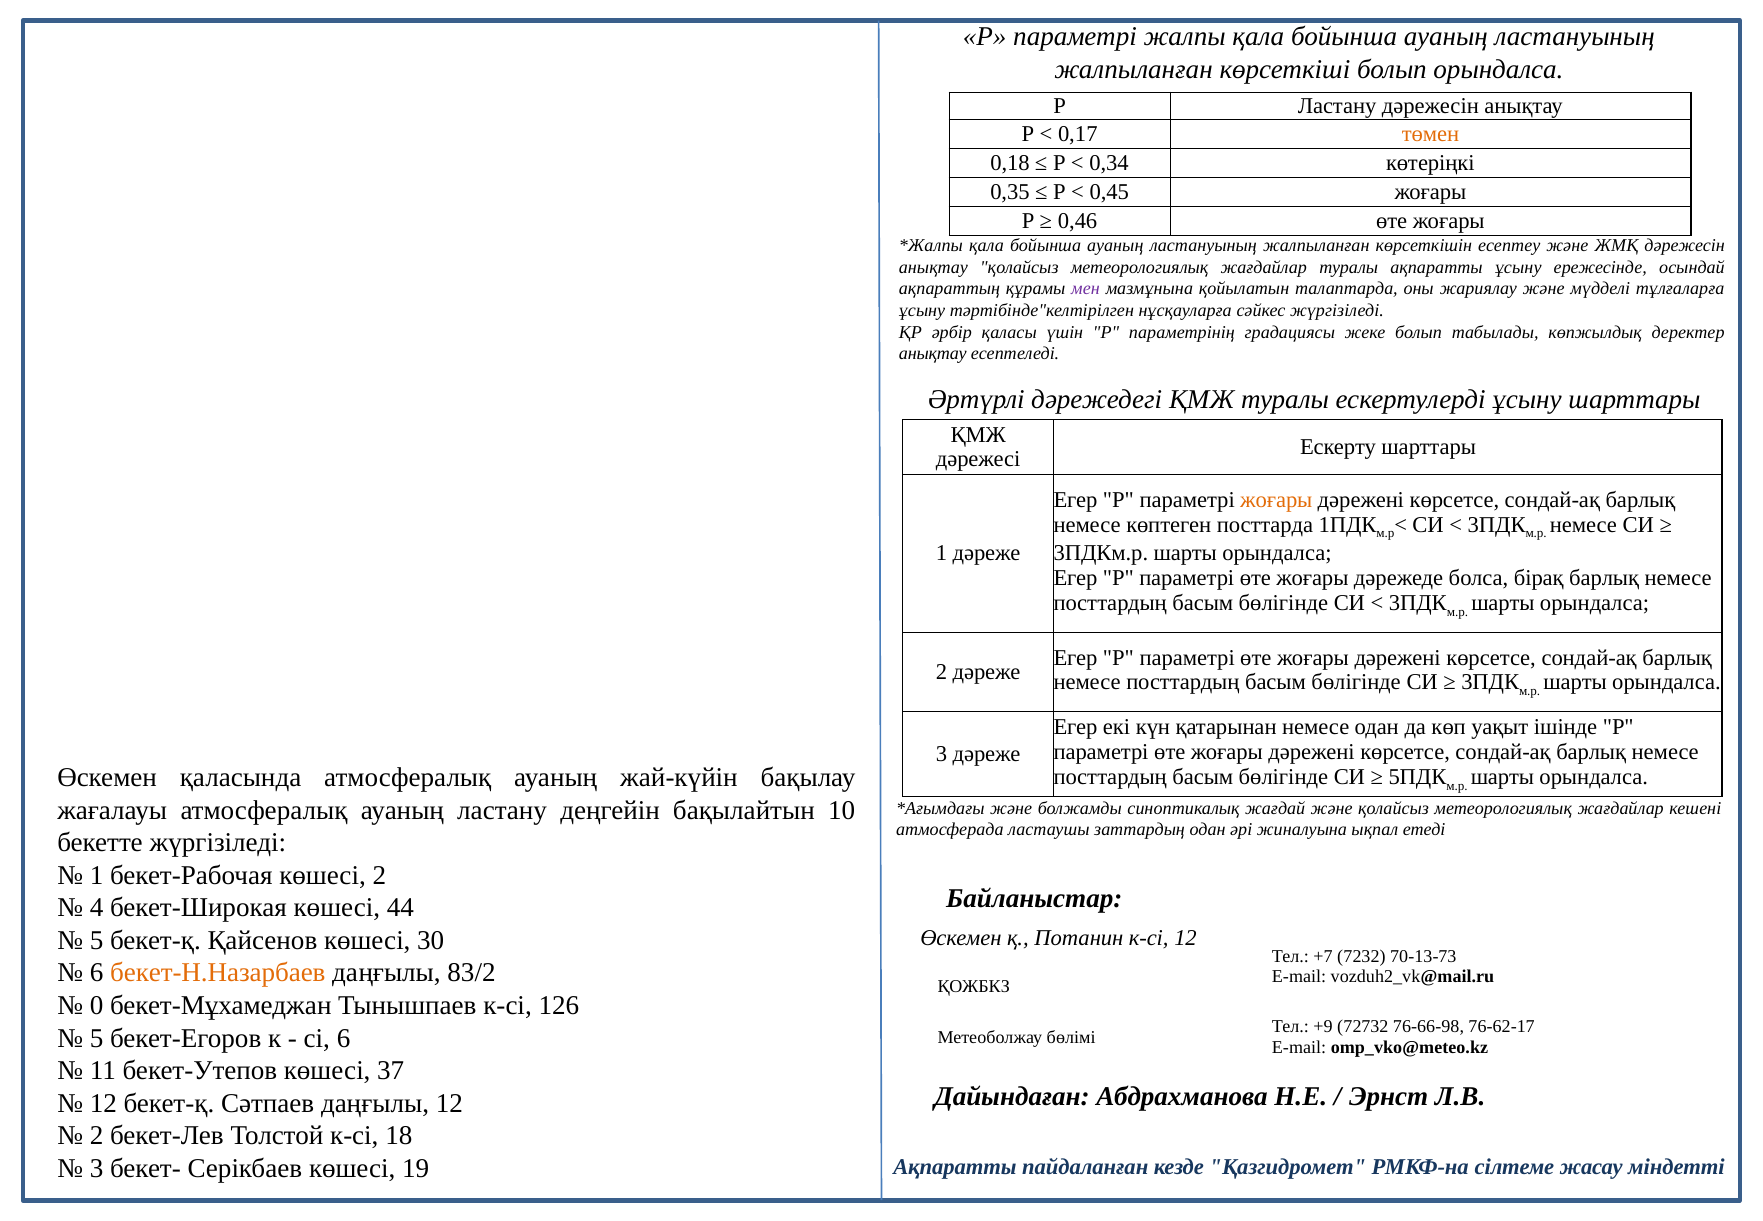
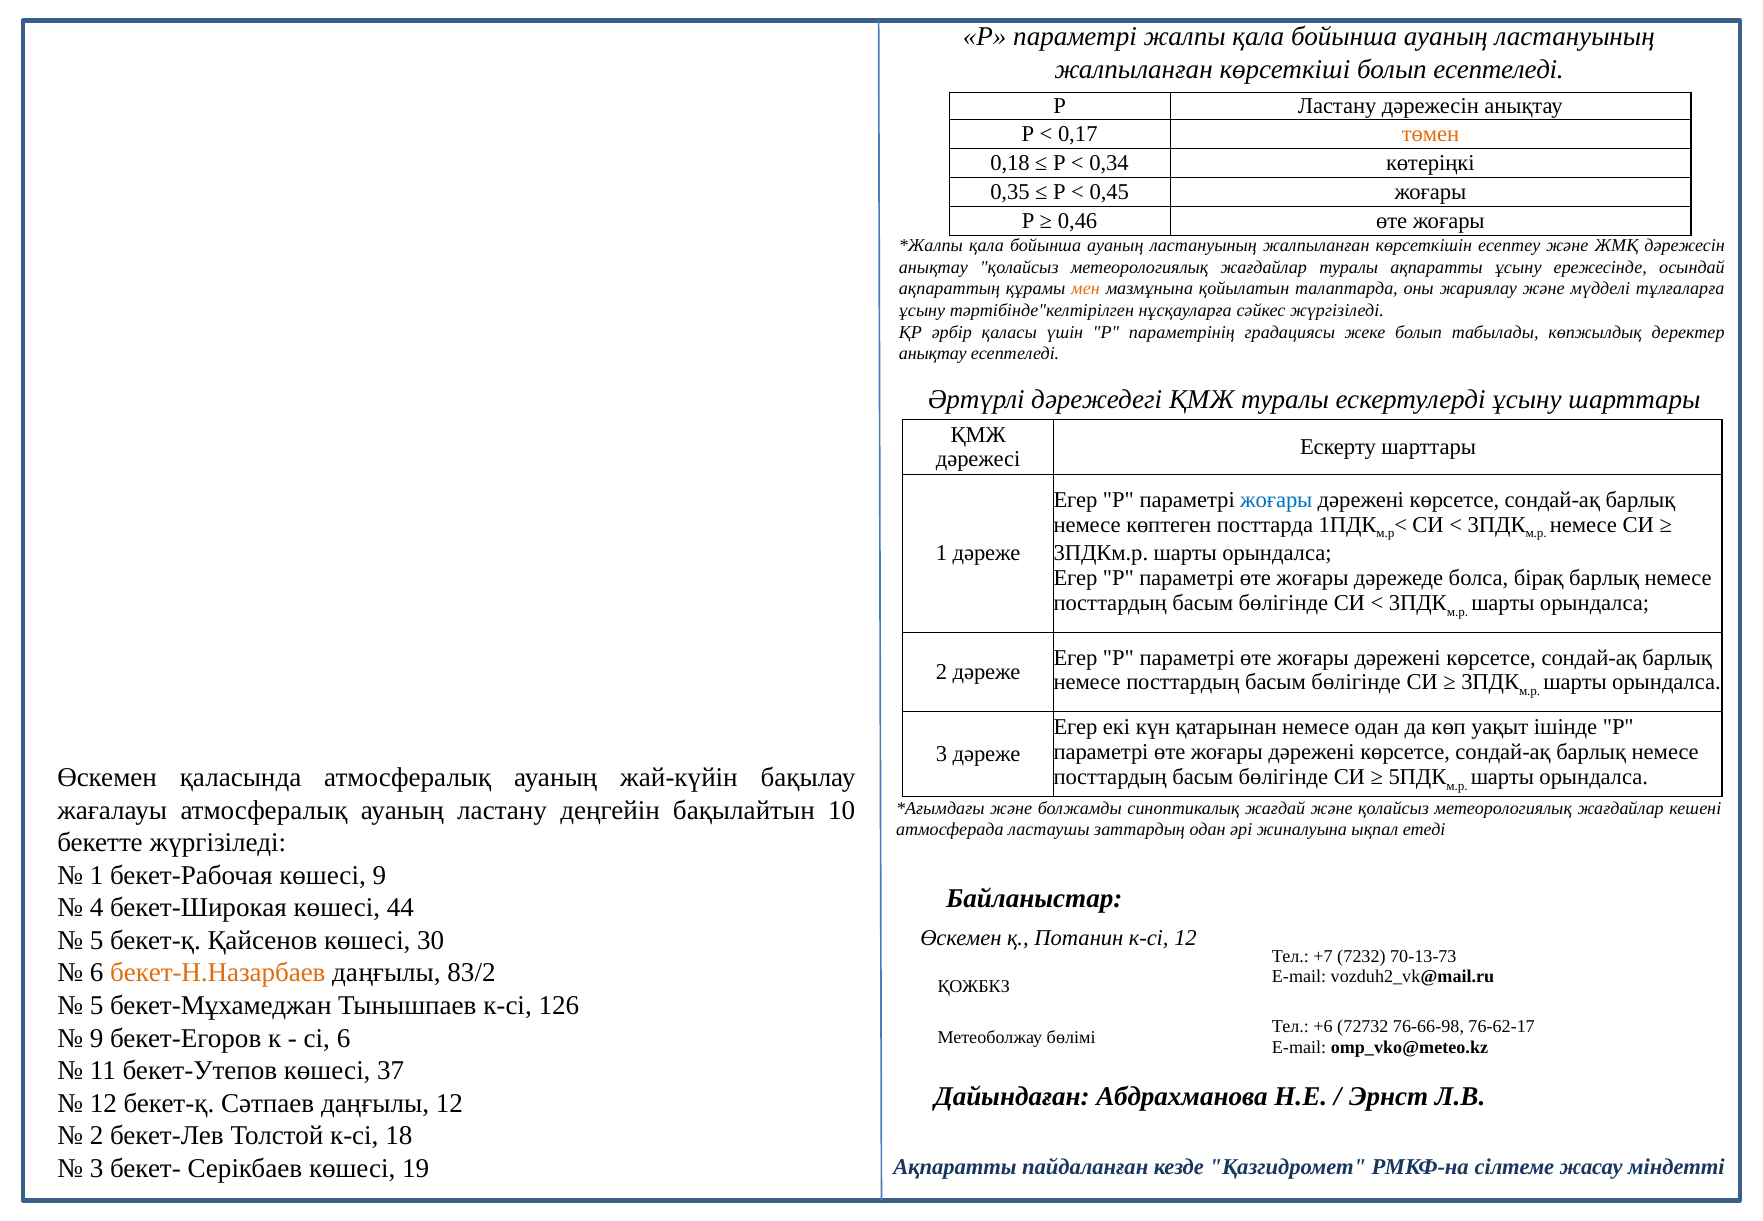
болып орындалса: орындалса -> есептеледі (1499, 69)
мен colour: purple -> orange (1086, 289)
жоғары colour: orange -> blue (1276, 500)
көшесі 2: 2 -> 9 (380, 875)
0: 0 -> 5 (97, 1005)
+9: +9 -> +6 (1323, 1027)
5: 5 -> 9 (97, 1038)
